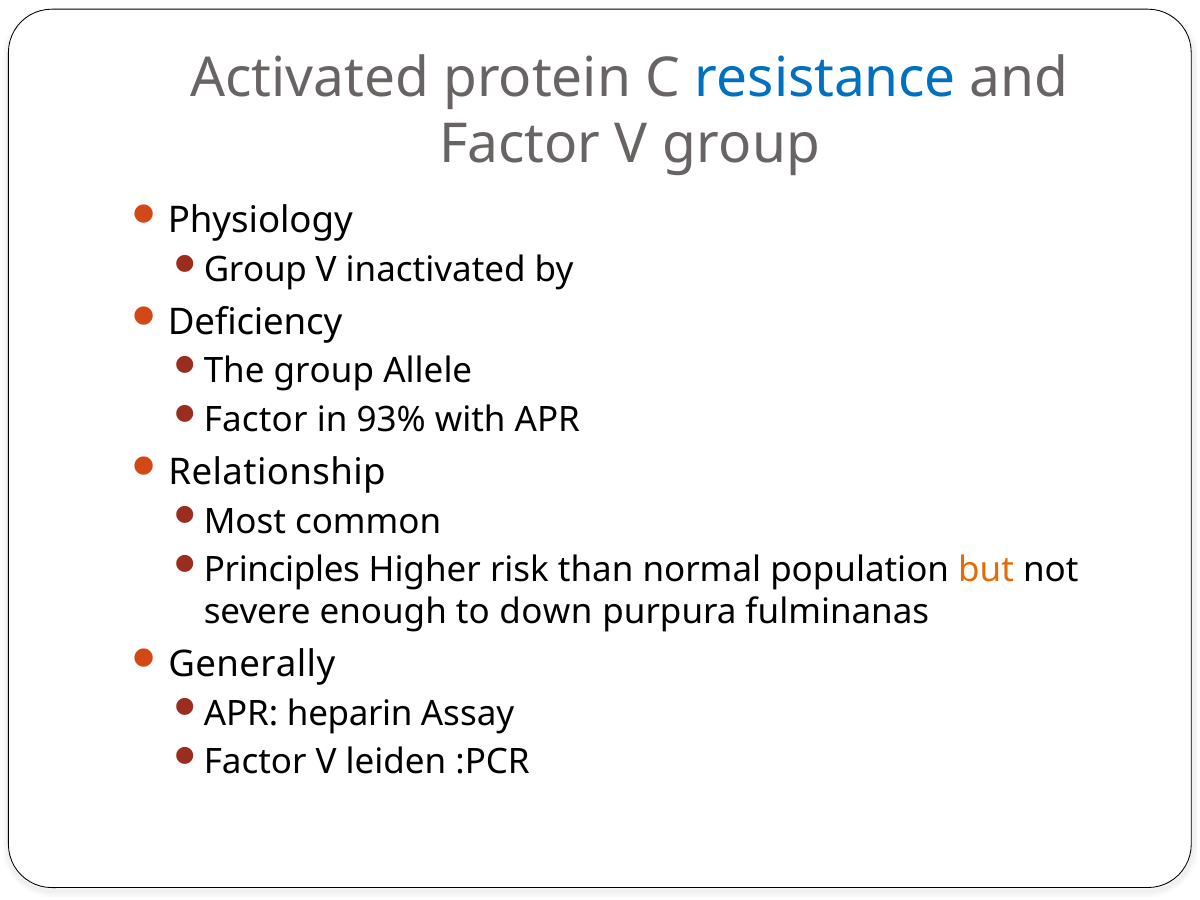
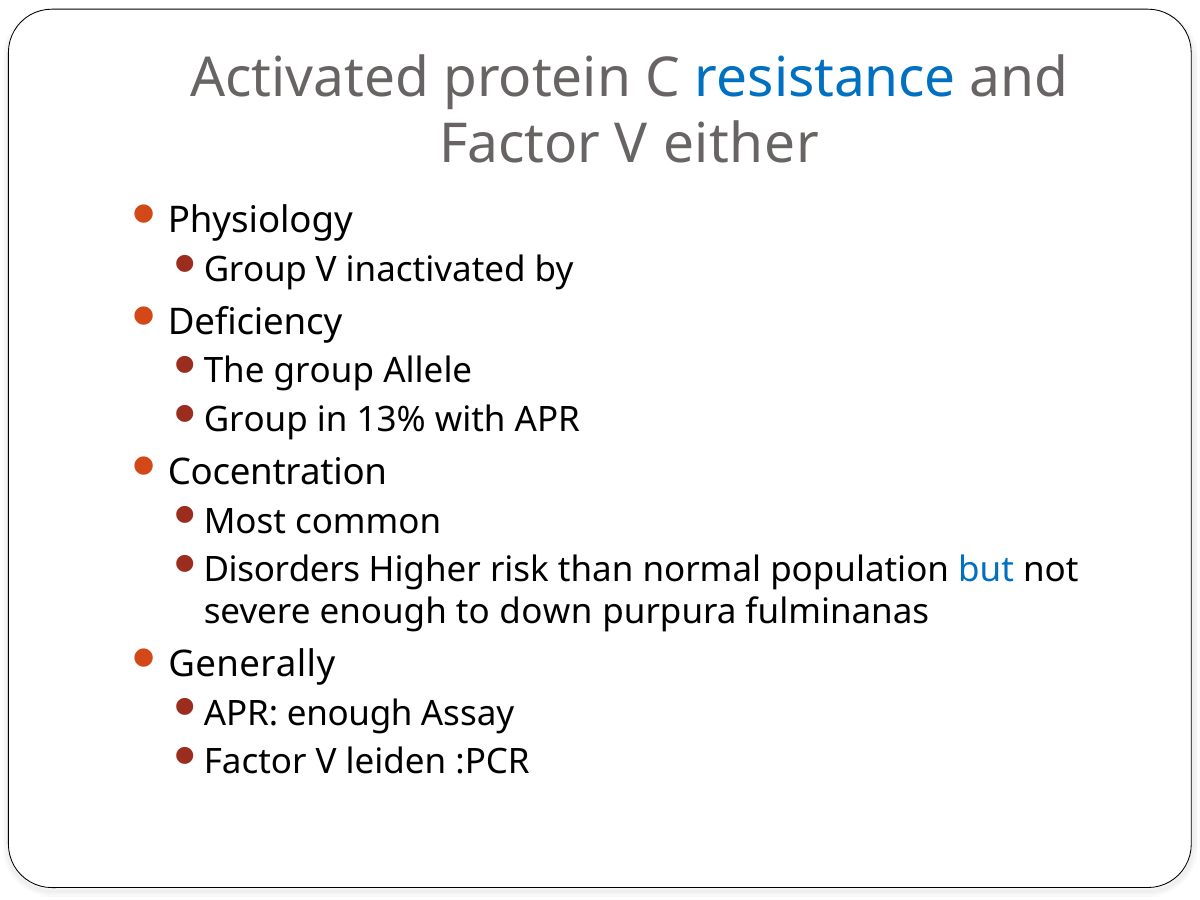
V group: group -> either (741, 145)
Factor: Factor -> Group (256, 420)
93%: 93% -> 13% (391, 420)
Relationship: Relationship -> Cocentration (277, 472)
Principles: Principles -> Disorders (282, 570)
but colour: orange -> blue (986, 570)
APR heparin: heparin -> enough (350, 714)
